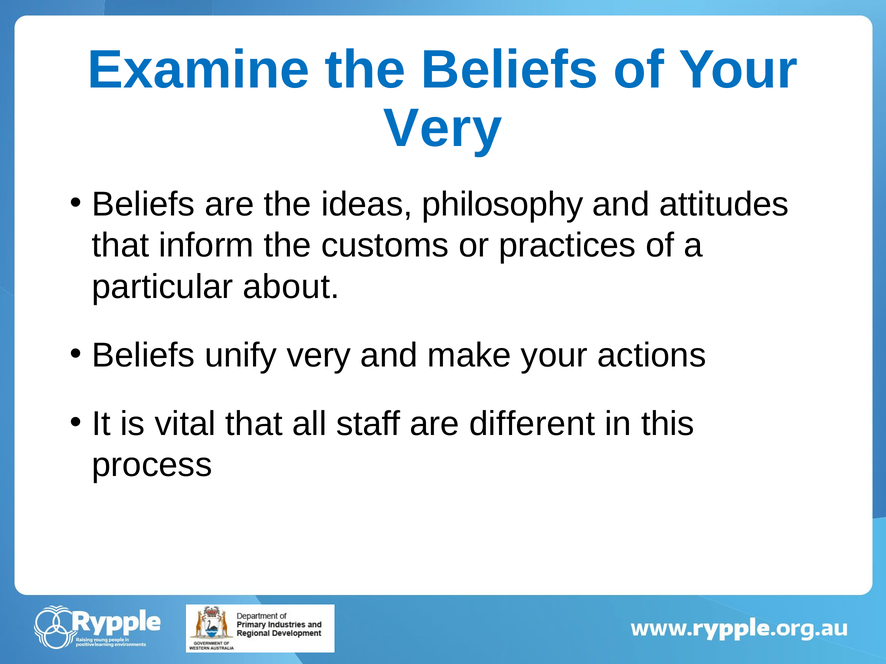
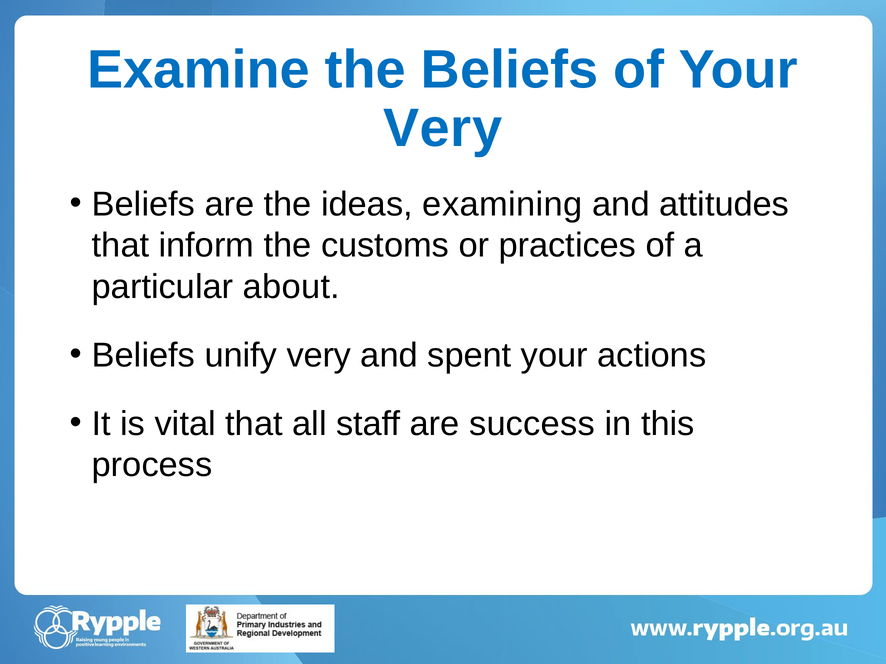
philosophy: philosophy -> examining (502, 204)
make: make -> spent (469, 356)
different: different -> success (532, 424)
